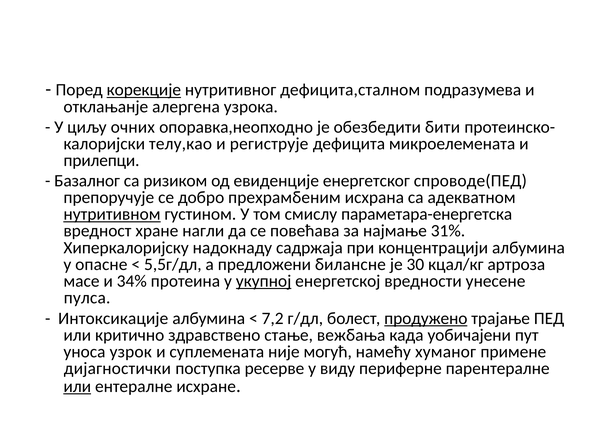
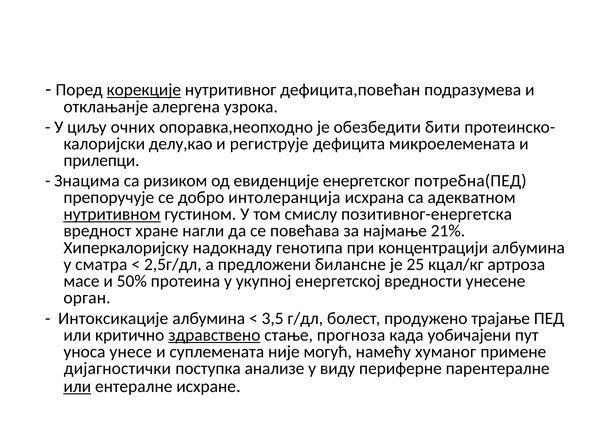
дефицита,сталном: дефицита,сталном -> дефицита,повећан (350, 90)
телу,као: телу,као -> делу,као (181, 144)
Базалног: Базалног -> Знацима (87, 181)
спроводе(ПЕД: спроводе(ПЕД -> потребна(ПЕД (470, 181)
прехрамбеним: прехрамбеним -> интолеранција (284, 198)
параметара-енергетска: параметара-енергетска -> позитивног-енергетска (427, 214)
31%: 31% -> 21% (448, 231)
садржаја: садржаја -> генотипа (309, 248)
опасне: опасне -> сматра (101, 264)
5,5г/дл: 5,5г/дл -> 2,5г/дл (173, 264)
30: 30 -> 25 (415, 264)
34%: 34% -> 50% (132, 281)
укупној underline: present -> none (264, 281)
пулса: пулса -> орган (87, 298)
7,2: 7,2 -> 3,5 (273, 318)
продужено underline: present -> none (426, 318)
здравствено underline: none -> present (214, 335)
вежбања: вежбања -> прогноза (351, 335)
узрок: узрок -> унесе (131, 352)
ресерве: ресерве -> анализе (274, 368)
